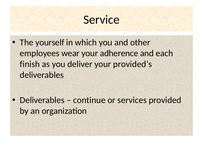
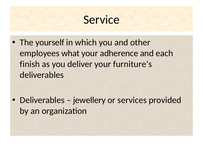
wear: wear -> what (70, 53)
provided’s: provided’s -> furniture’s (133, 64)
continue: continue -> jewellery (89, 100)
